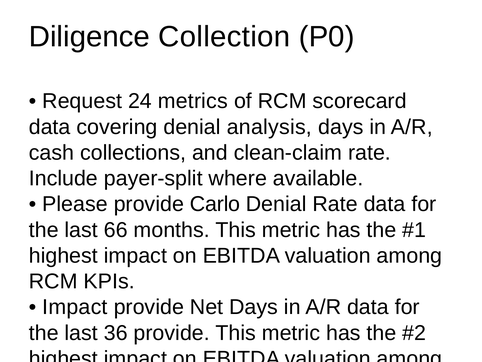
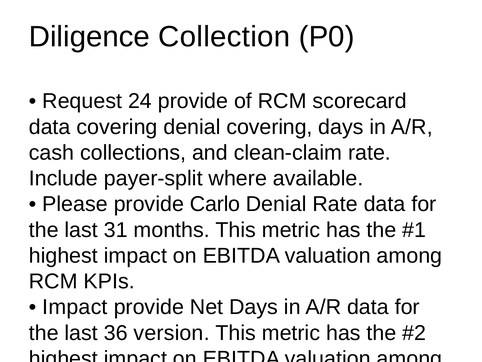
24 metrics: metrics -> provide (193, 101)
denial analysis: analysis -> covering (270, 127)
66: 66 -> 31 (116, 230)
36 provide: provide -> version (172, 332)
